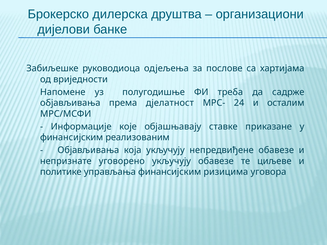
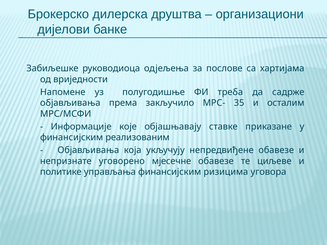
дјелатност: дјелатност -> закључило (170, 103)
24: 24 -> 35 (239, 103)
уговорено укључују: укључују -> мјесечне (172, 161)
